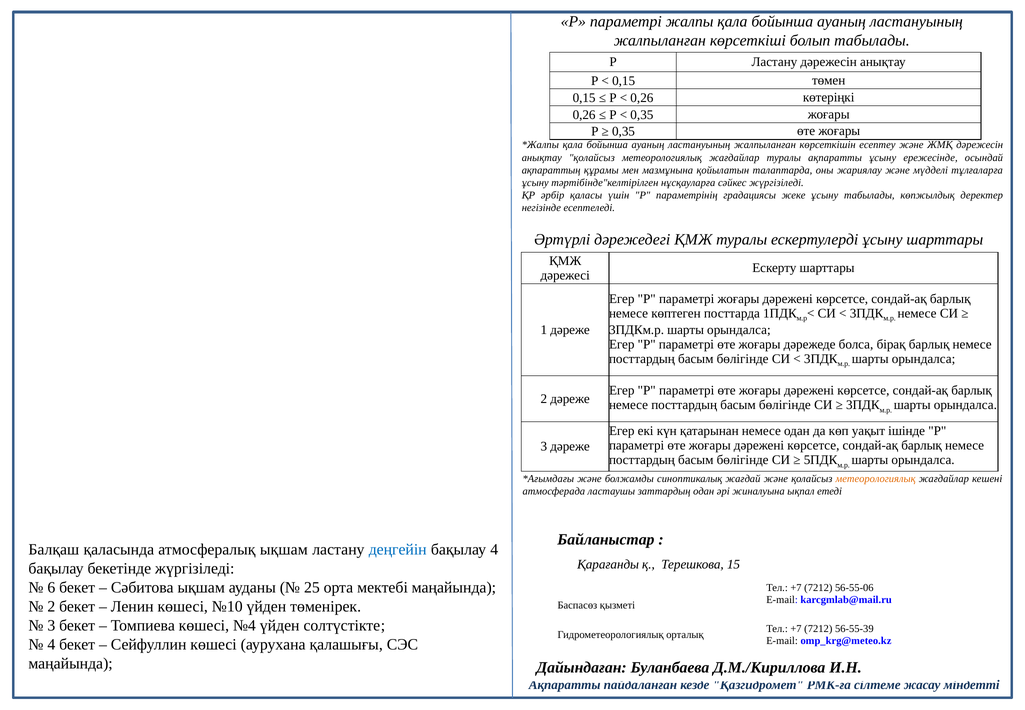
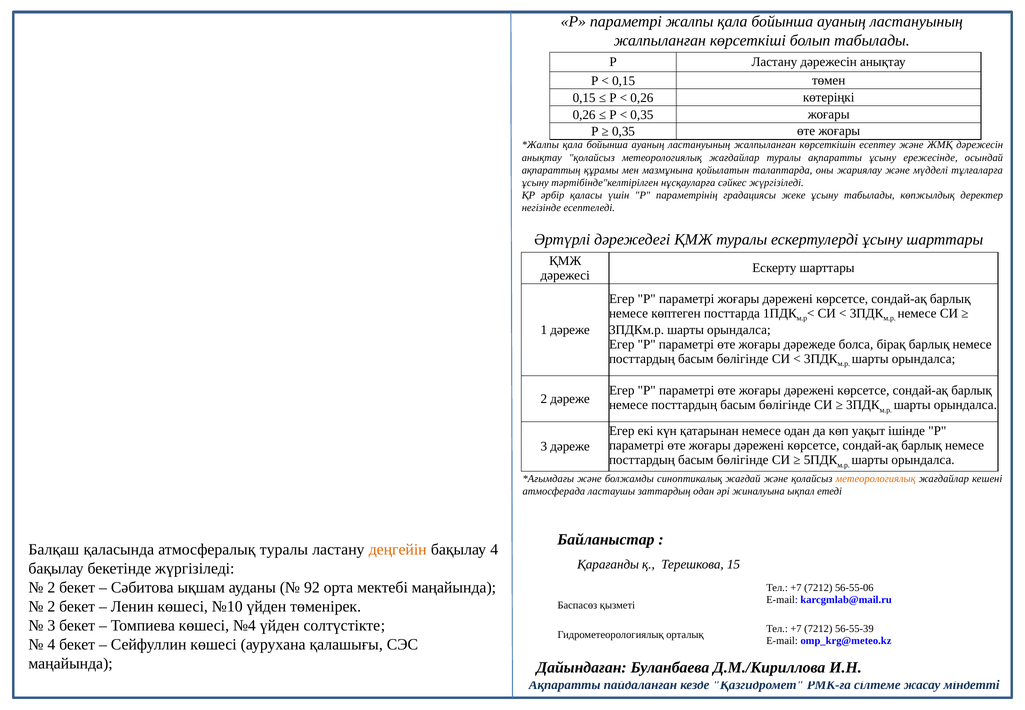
атмосфералық ықшам: ықшам -> туралы (284, 549)
деңгейін colour: blue -> orange (398, 549)
6: 6 -> 2 (51, 587)
25: 25 -> 92 (312, 587)
